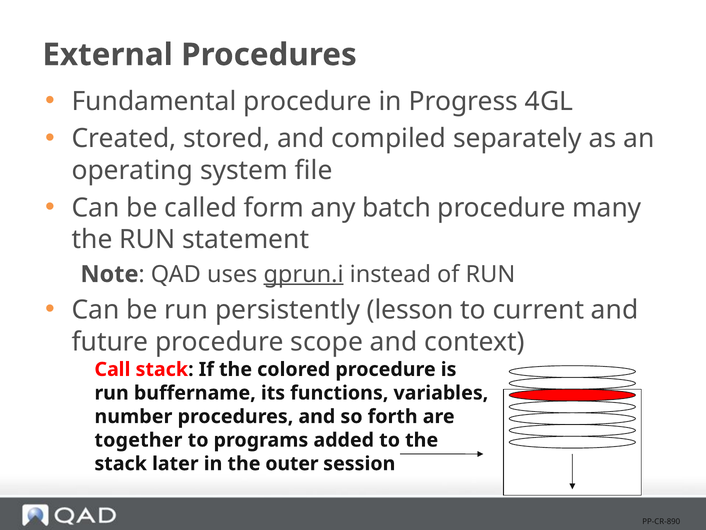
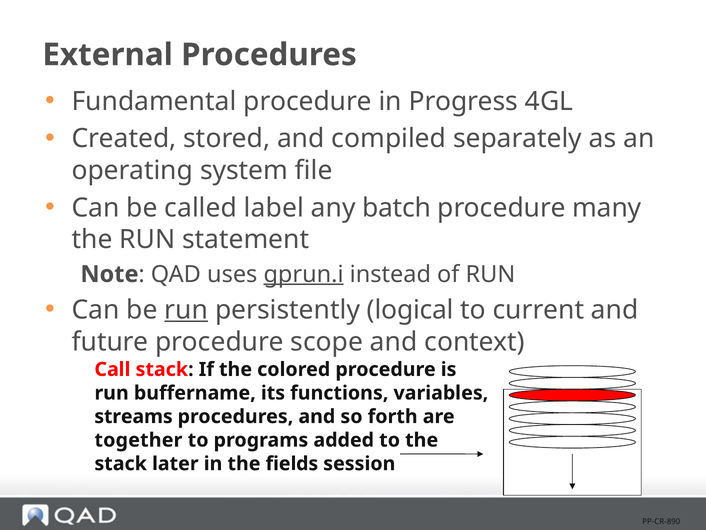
form: form -> label (274, 208)
run underline: none -> present (186, 310)
lesson: lesson -> logical (410, 310)
number: number -> streams (134, 416)
outer: outer -> fields (292, 463)
